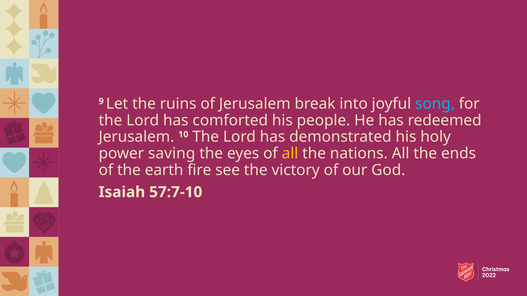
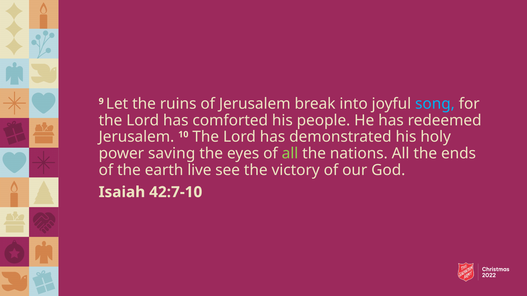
all colour: yellow -> light green (290, 154)
fire: fire -> live (199, 170)
57:7-10: 57:7-10 -> 42:7-10 (176, 192)
